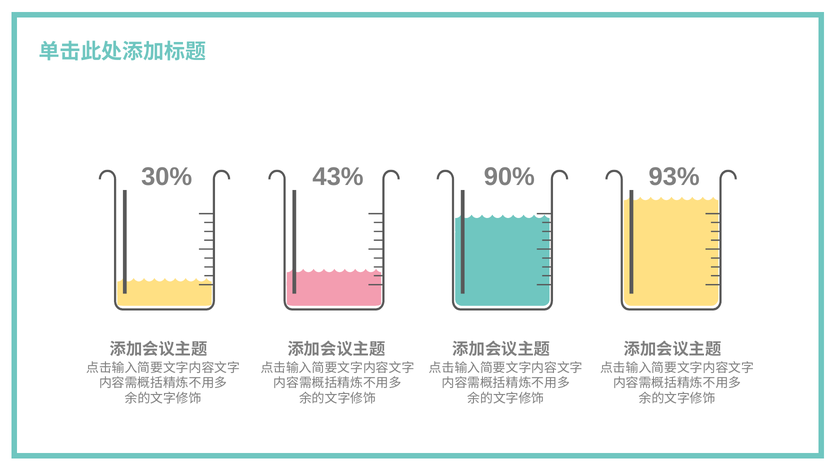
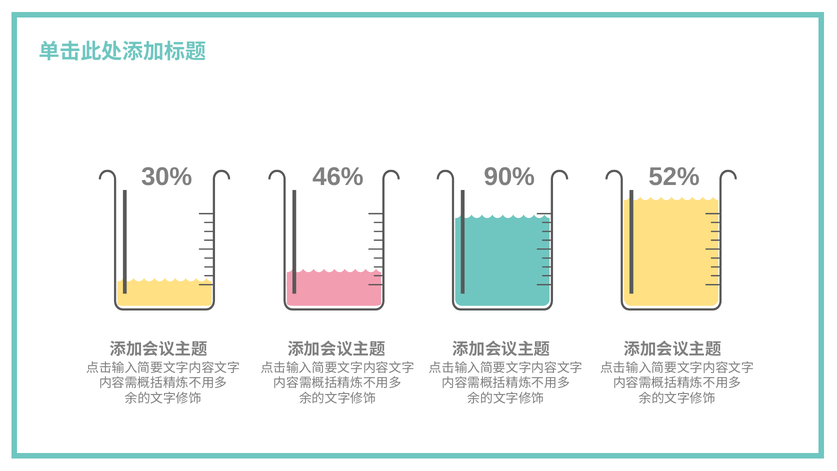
43%: 43% -> 46% (338, 177)
93%: 93% -> 52% (674, 177)
